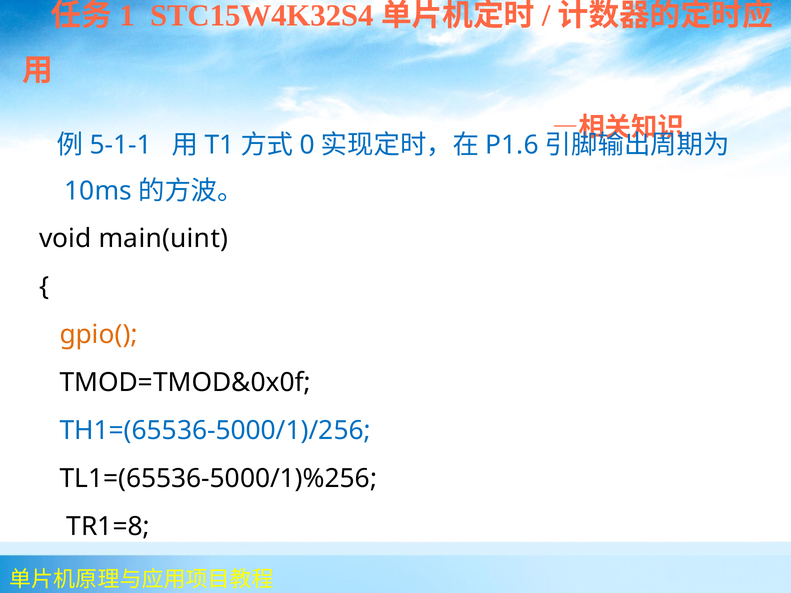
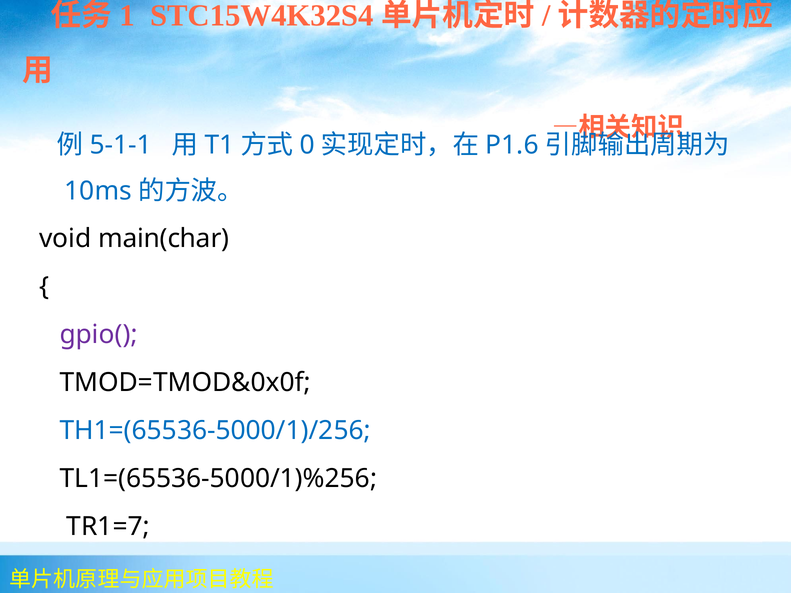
main(uint: main(uint -> main(char (164, 239)
gpio( colour: orange -> purple (99, 335)
TR1=8: TR1=8 -> TR1=7 (108, 527)
